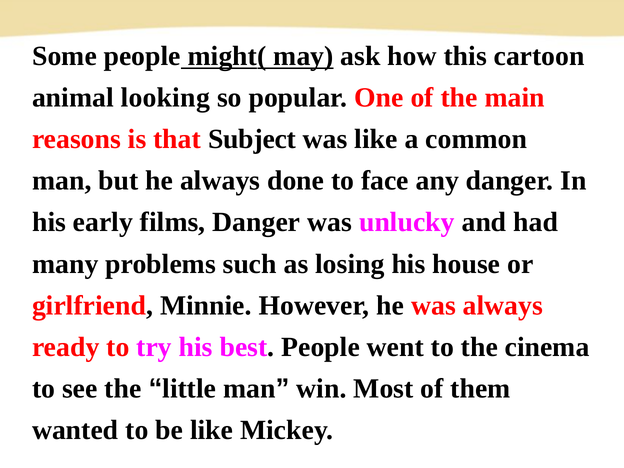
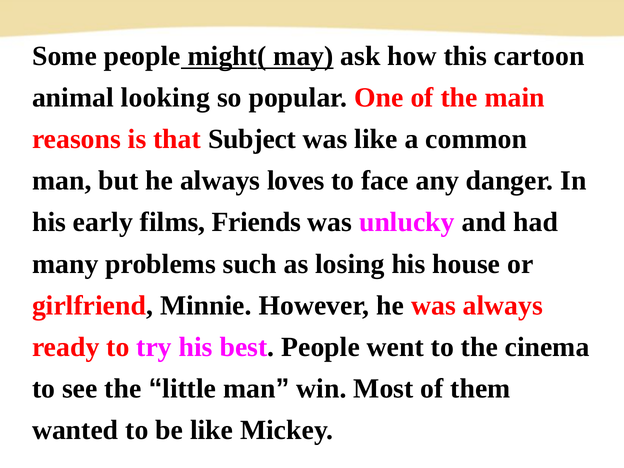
done: done -> loves (296, 181)
films Danger: Danger -> Friends (256, 222)
